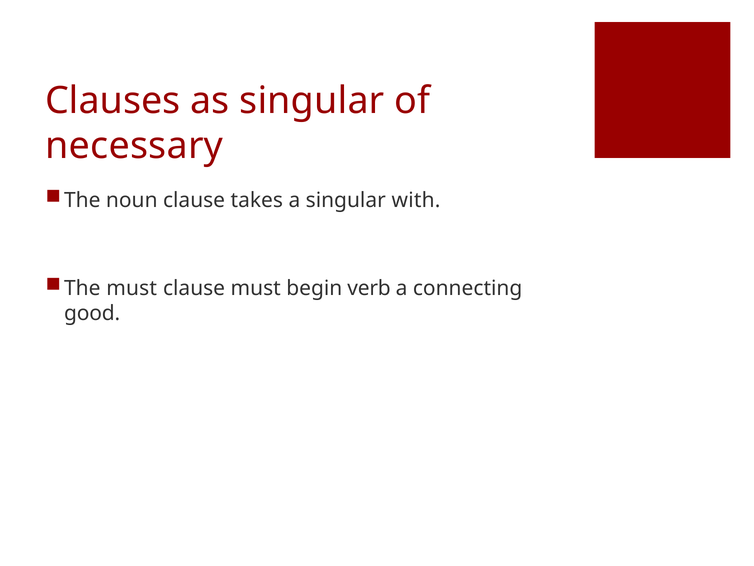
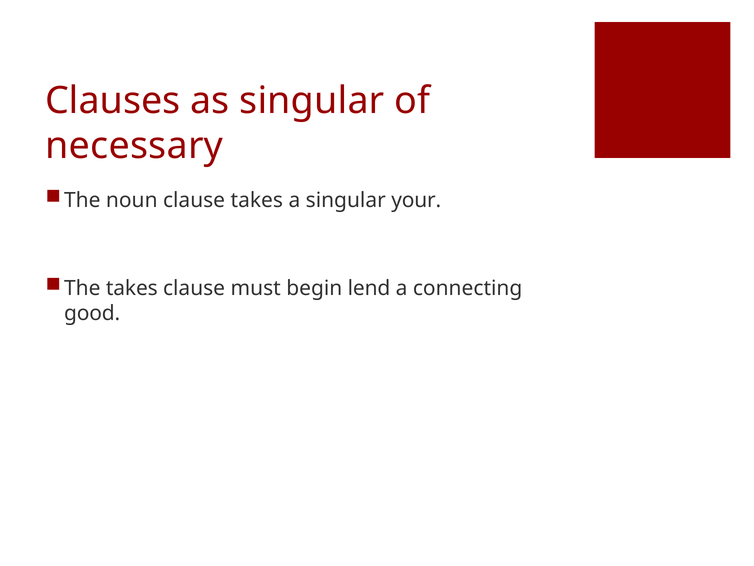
with: with -> your (416, 200)
The must: must -> takes (132, 288)
verb: verb -> lend (369, 288)
